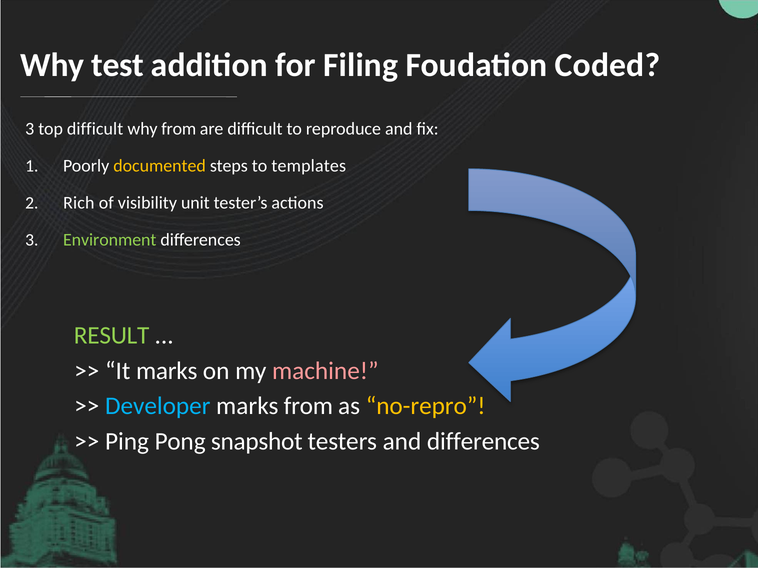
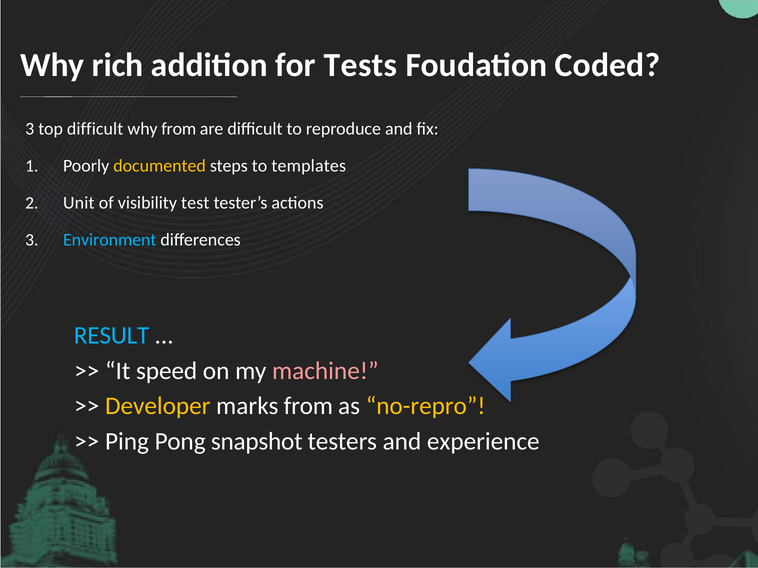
test: test -> rich (118, 65)
Filing: Filing -> Tests (361, 65)
Rich: Rich -> Unit (79, 203)
unit: unit -> test (195, 203)
Environment colour: light green -> light blue (110, 240)
RESULT colour: light green -> light blue (112, 336)
It marks: marks -> speed (167, 371)
Developer colour: light blue -> yellow (158, 406)
and differences: differences -> experience (483, 442)
